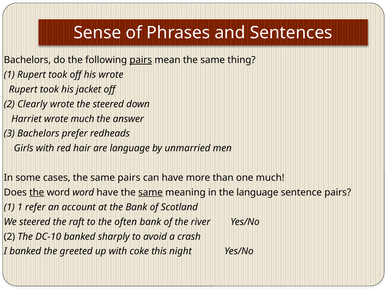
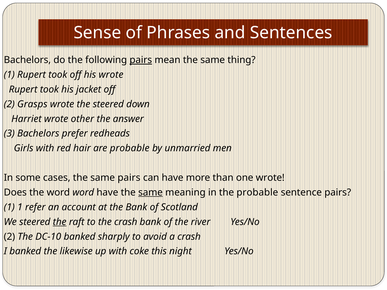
Clearly: Clearly -> Grasps (32, 104)
wrote much: much -> other (82, 119)
are language: language -> probable (130, 148)
one much: much -> wrote (270, 178)
the underline: present -> none (37, 193)
the language: language -> probable (257, 193)
the underline: none -> present (60, 222)
the often: often -> crash (126, 222)
greeted: greeted -> likewise (76, 252)
